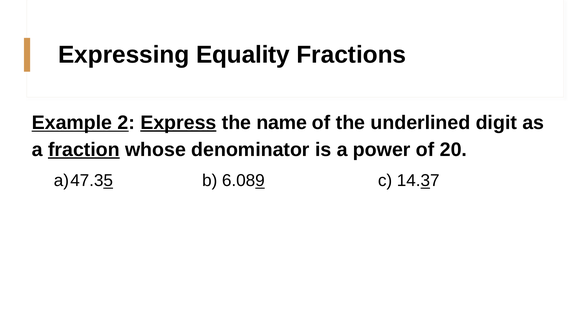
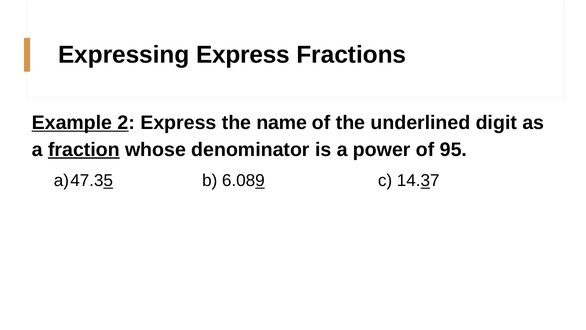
Expressing Equality: Equality -> Express (243, 55)
Express underline: present -> none (178, 122)
20: 20 -> 95 (453, 149)
